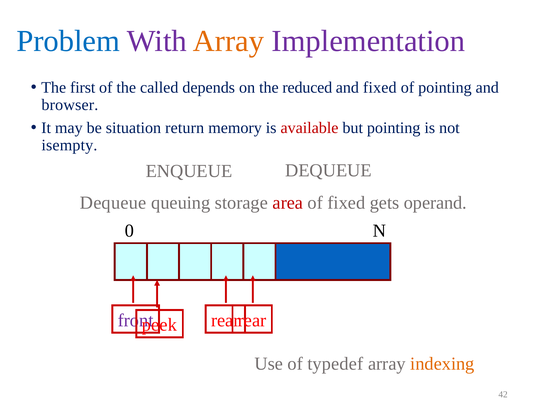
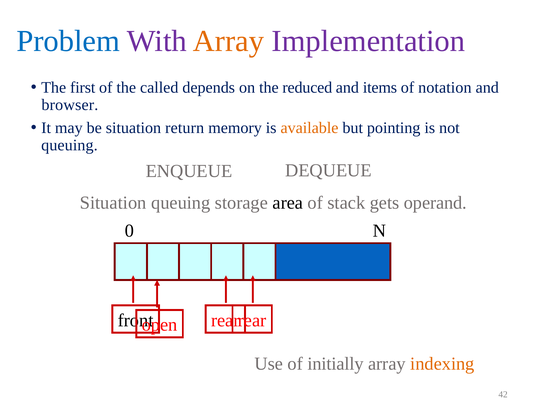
and fixed: fixed -> items (380, 88)
of pointing: pointing -> notation (445, 88)
available colour: red -> orange (309, 128)
isempty: isempty -> queuing (69, 145)
Dequeue: Dequeue -> Situation (113, 203)
area colour: red -> black (288, 203)
of fixed: fixed -> stack (346, 203)
front colour: purple -> black (136, 321)
peek: peek -> open (160, 325)
typedef: typedef -> initially (335, 364)
